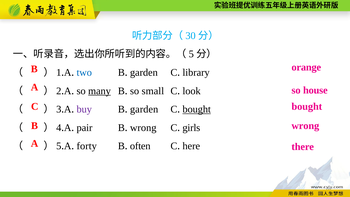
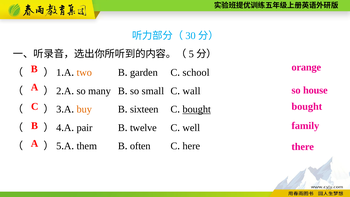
two colour: blue -> orange (84, 72)
library: library -> school (196, 72)
many underline: present -> none (99, 91)
look: look -> wall (192, 91)
buy colour: purple -> orange (84, 109)
garden: garden -> sixteen (144, 109)
wrong: wrong -> family (305, 126)
wrong: wrong -> twelve (143, 128)
girls: girls -> well (191, 128)
forty: forty -> them (87, 146)
